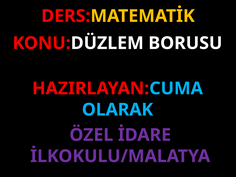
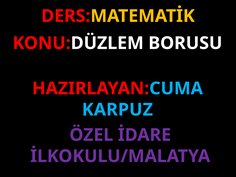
OLARAK: OLARAK -> KARPUZ (117, 110)
